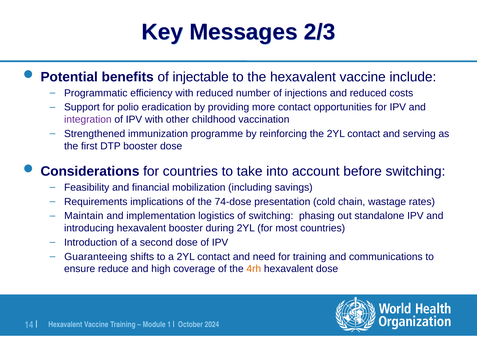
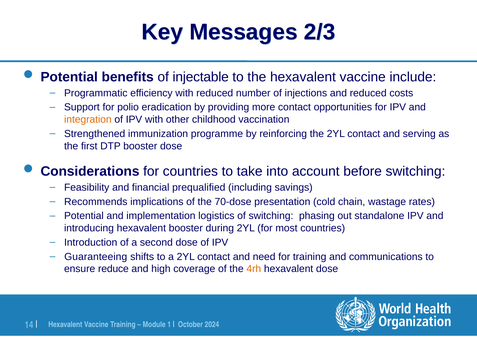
integration colour: purple -> orange (88, 120)
mobilization: mobilization -> prequalified (199, 188)
Requirements: Requirements -> Recommends (96, 202)
74-dose: 74-dose -> 70-dose (233, 202)
Maintain: Maintain -> Potential (84, 216)
